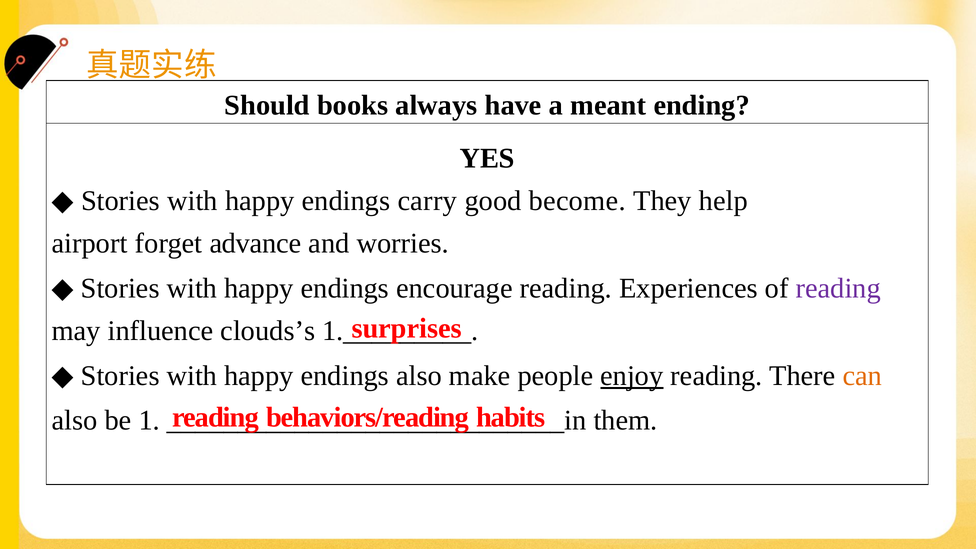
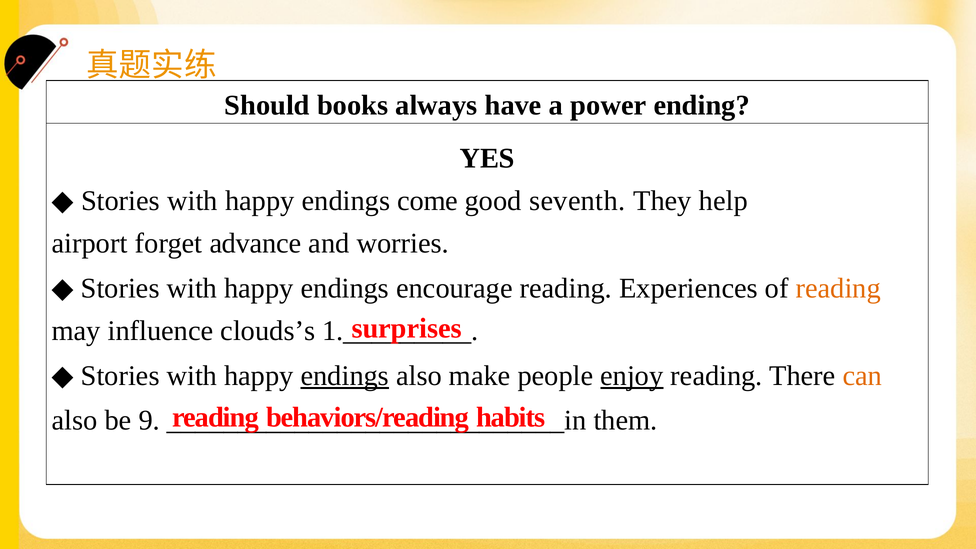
meant: meant -> power (608, 106)
carry: carry -> come (428, 201)
become: become -> seventh (577, 201)
reading colour: purple -> orange (838, 288)
endings underline: none -> present (345, 376)
1: 1 -> 9 (149, 421)
